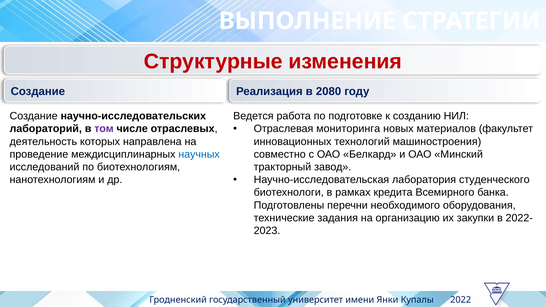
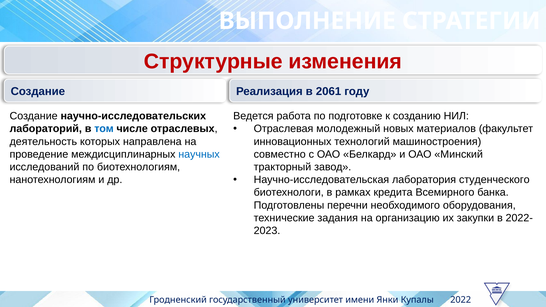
2080: 2080 -> 2061 (329, 91)
мониторинга: мониторинга -> молодежный (348, 129)
том colour: purple -> blue (104, 129)
